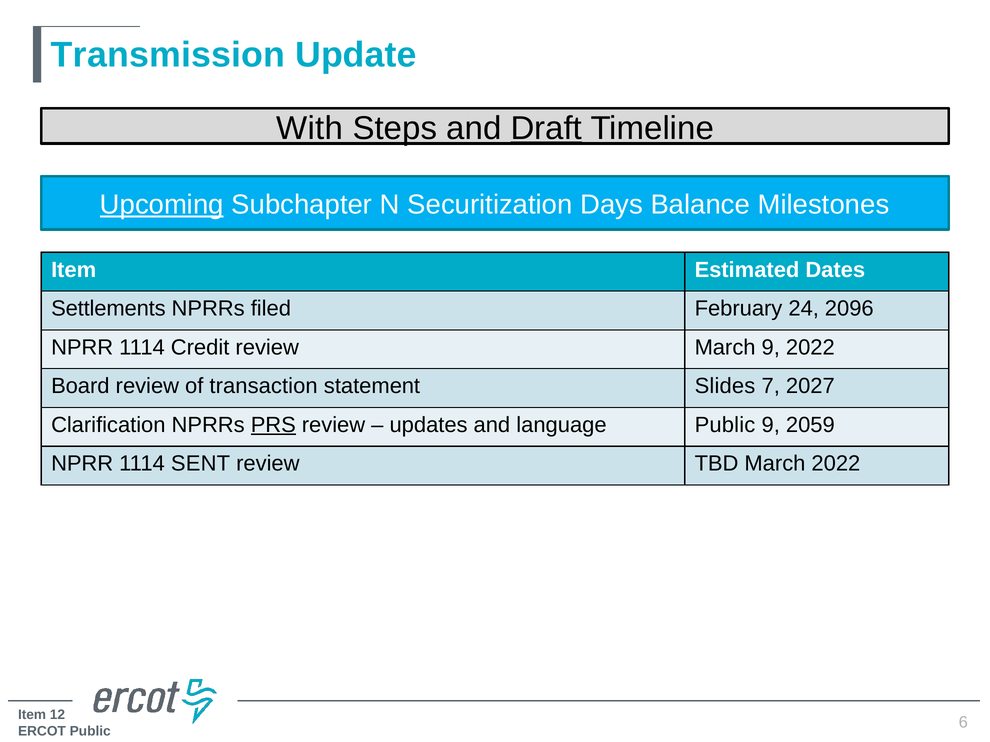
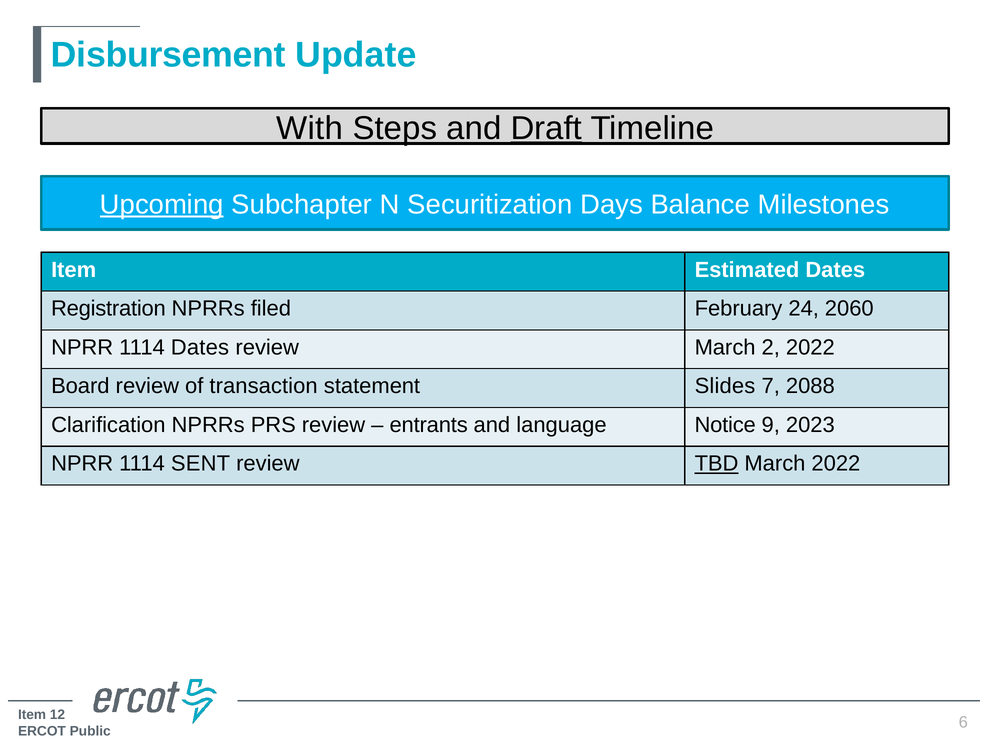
Transmission: Transmission -> Disbursement (168, 55)
Settlements: Settlements -> Registration (108, 309)
2096: 2096 -> 2060 (849, 309)
1114 Credit: Credit -> Dates (200, 348)
March 9: 9 -> 2 (771, 348)
2027: 2027 -> 2088 (810, 386)
PRS underline: present -> none (273, 425)
updates: updates -> entrants (429, 425)
language Public: Public -> Notice (725, 425)
2059: 2059 -> 2023 (810, 425)
TBD underline: none -> present (717, 464)
